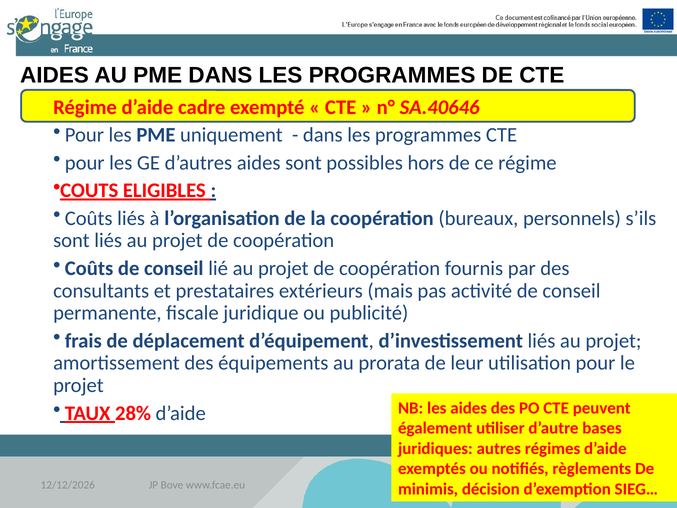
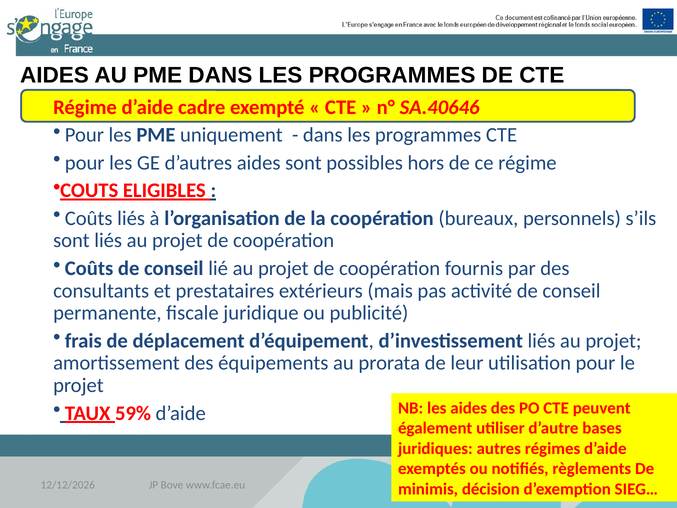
28%: 28% -> 59% (133, 413)
